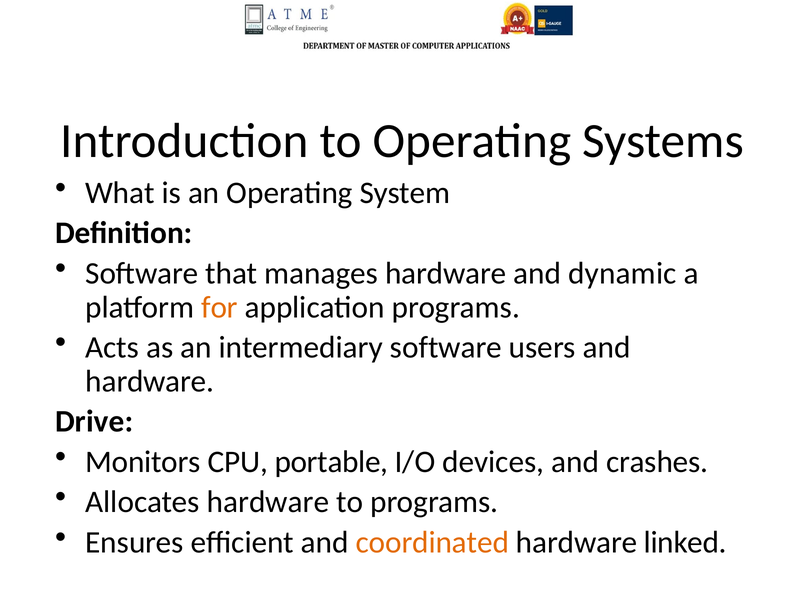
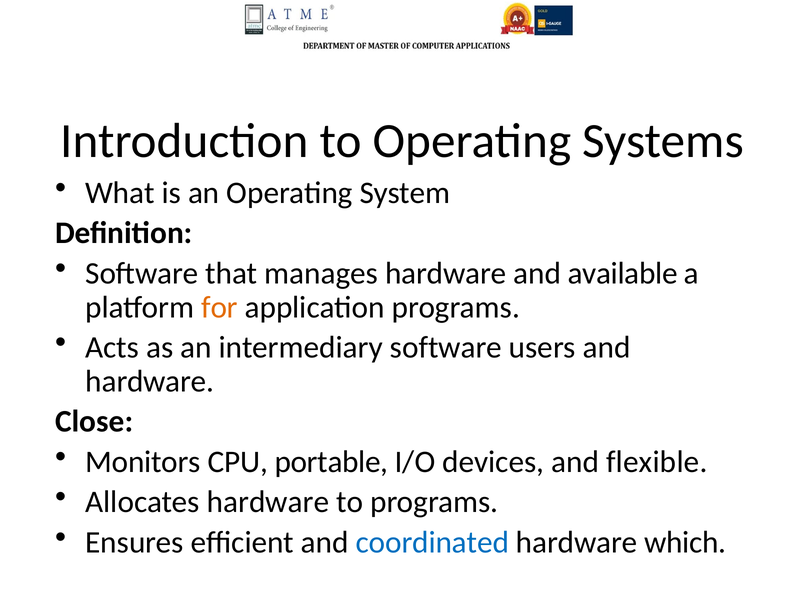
dynamic: dynamic -> available (623, 273)
Drive: Drive -> Close (94, 421)
crashes: crashes -> flexible (657, 462)
coordinated colour: orange -> blue (432, 542)
linked: linked -> which (685, 542)
